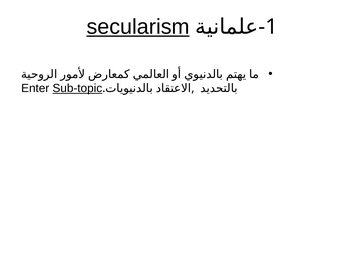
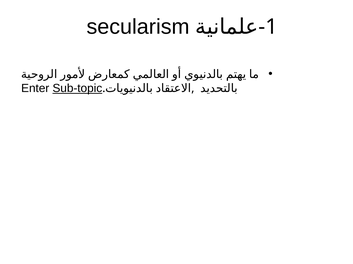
secularism underline: present -> none (138, 27)
